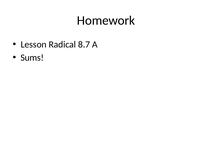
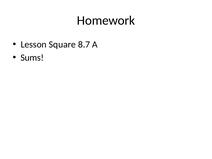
Radical: Radical -> Square (62, 44)
